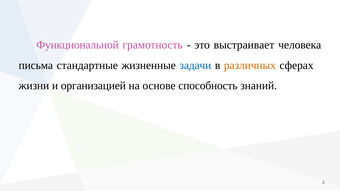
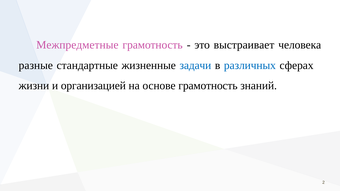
Функциональной: Функциональной -> Межпредметные (77, 45)
письма: письма -> разные (36, 65)
различных colour: orange -> blue (250, 65)
основе способность: способность -> грамотность (208, 86)
